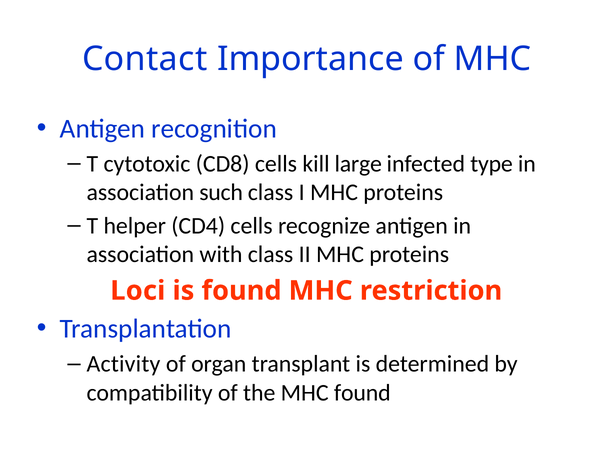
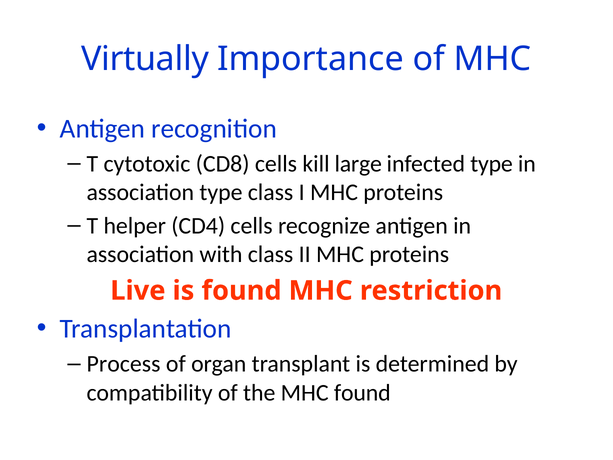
Contact: Contact -> Virtually (145, 59)
association such: such -> type (221, 192)
Loci: Loci -> Live (138, 291)
Activity: Activity -> Process (124, 364)
